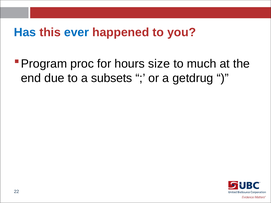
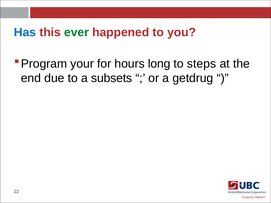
ever colour: blue -> green (77, 32)
proc: proc -> your (82, 64)
size: size -> long (159, 64)
much: much -> steps (202, 64)
